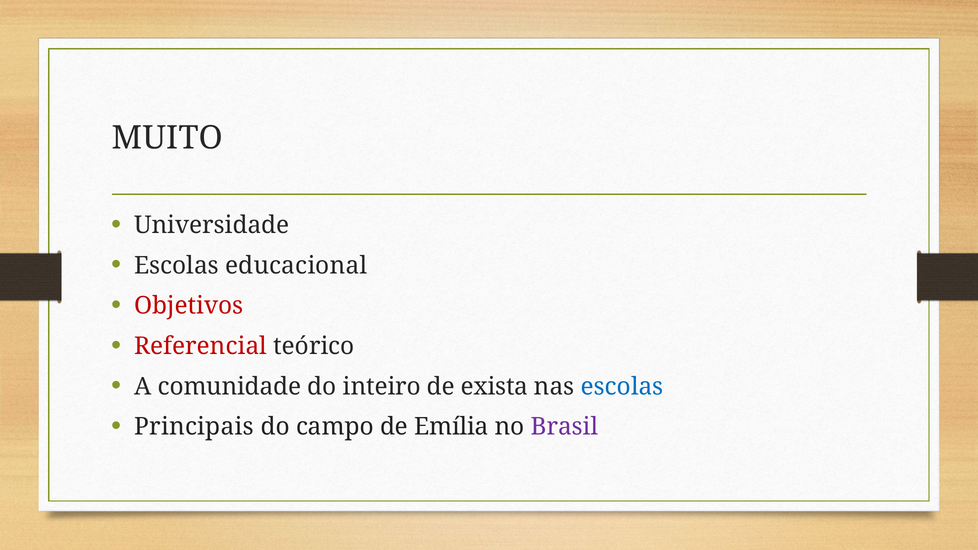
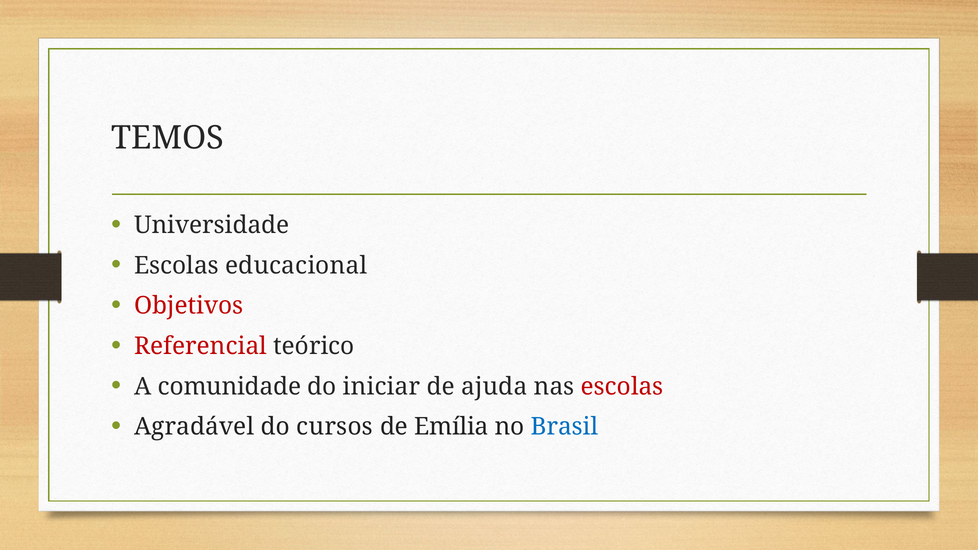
MUITO: MUITO -> TEMOS (168, 138)
inteiro: inteiro -> iniciar (382, 387)
exista: exista -> ajuda (494, 387)
escolas colour: blue -> red (622, 387)
Principais: Principais -> Agradável (194, 427)
campo: campo -> cursos (335, 427)
Brasil colour: purple -> blue (565, 427)
